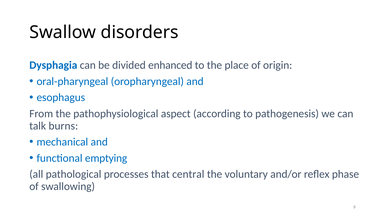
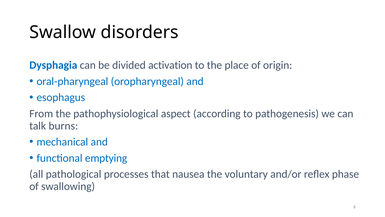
enhanced: enhanced -> activation (170, 65)
central: central -> nausea (188, 174)
